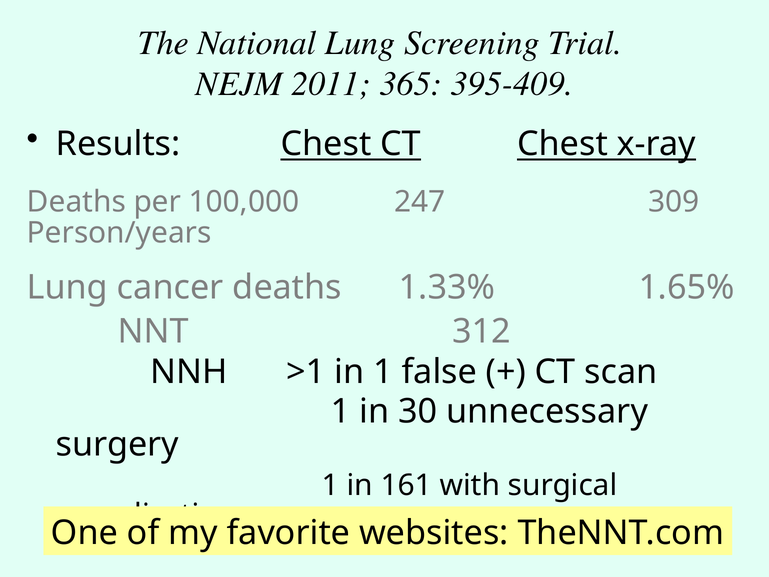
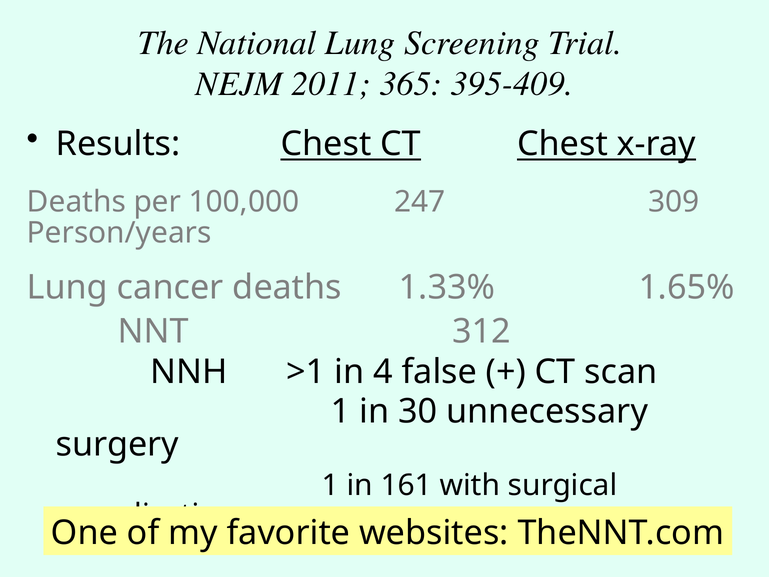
in 1: 1 -> 4 (383, 372)
